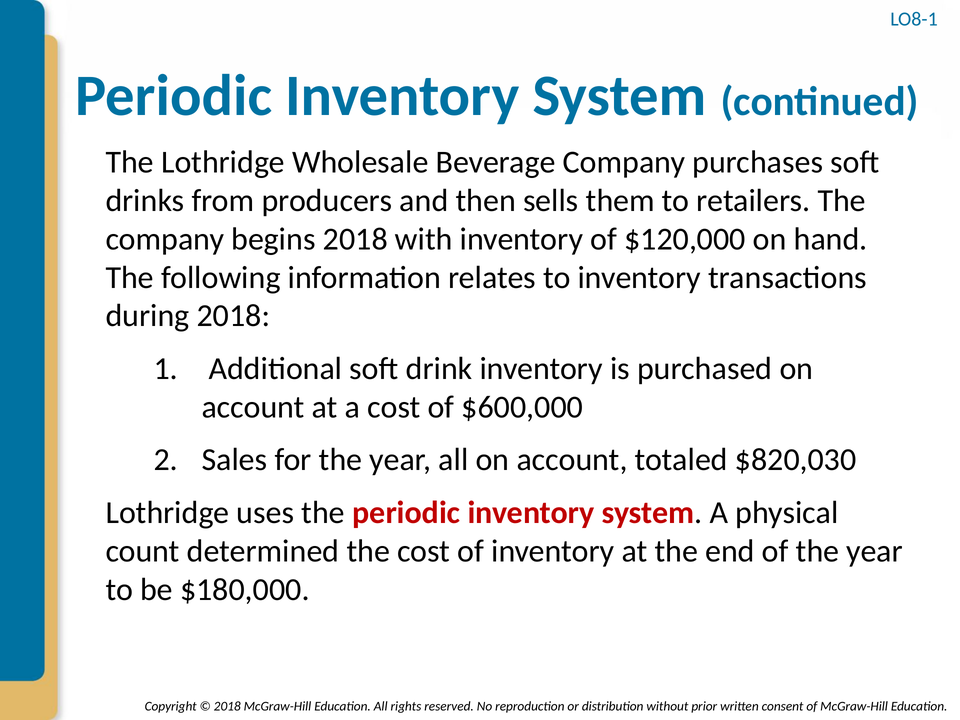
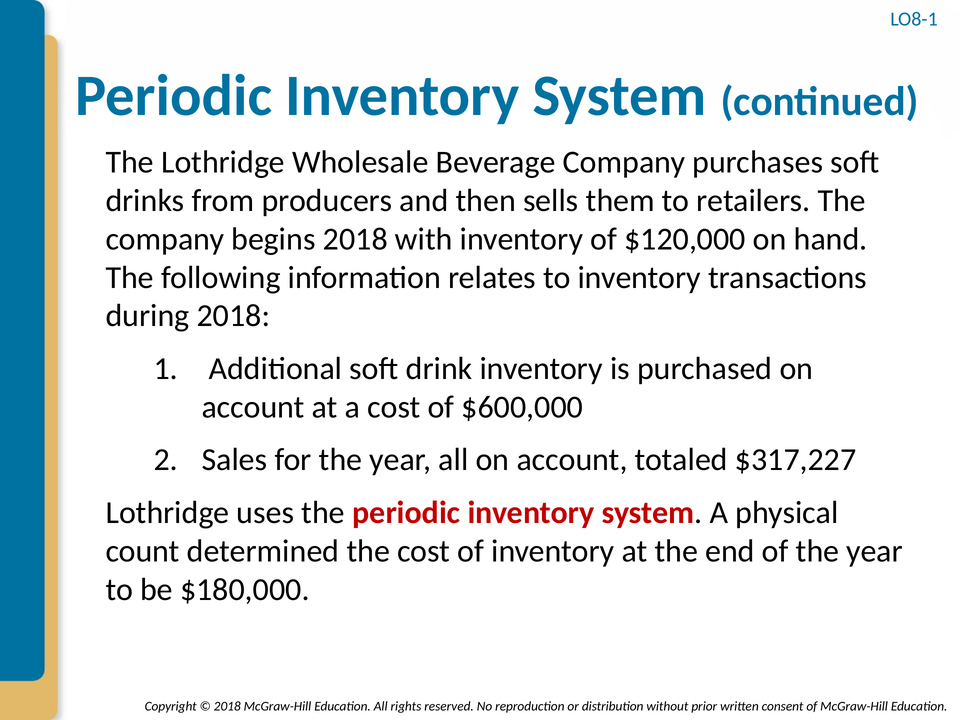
$820,030: $820,030 -> $317,227 (796, 460)
